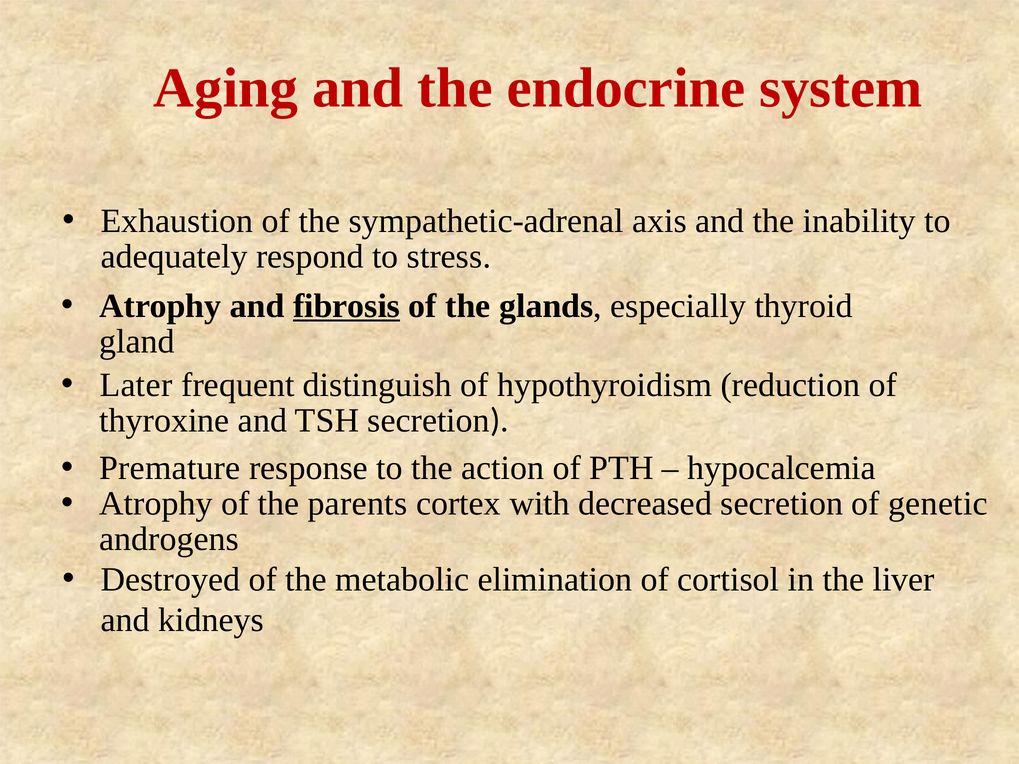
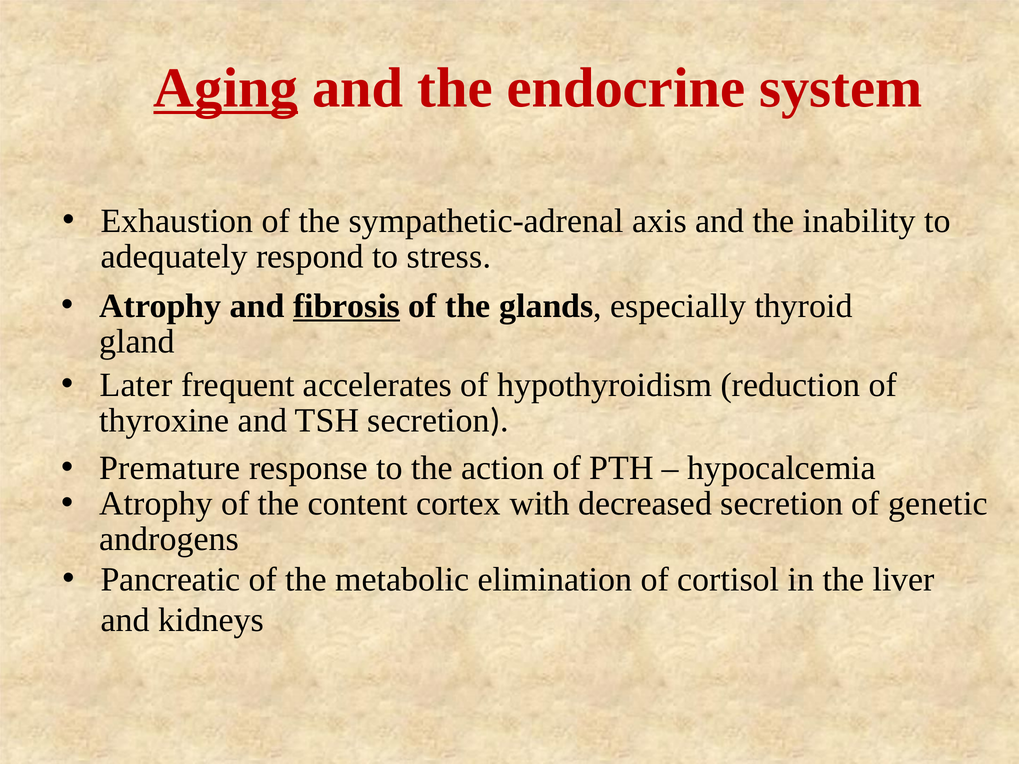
Aging underline: none -> present (226, 88)
distinguish: distinguish -> accelerates (377, 385)
parents: parents -> content (358, 504)
Destroyed: Destroyed -> Pancreatic (170, 580)
